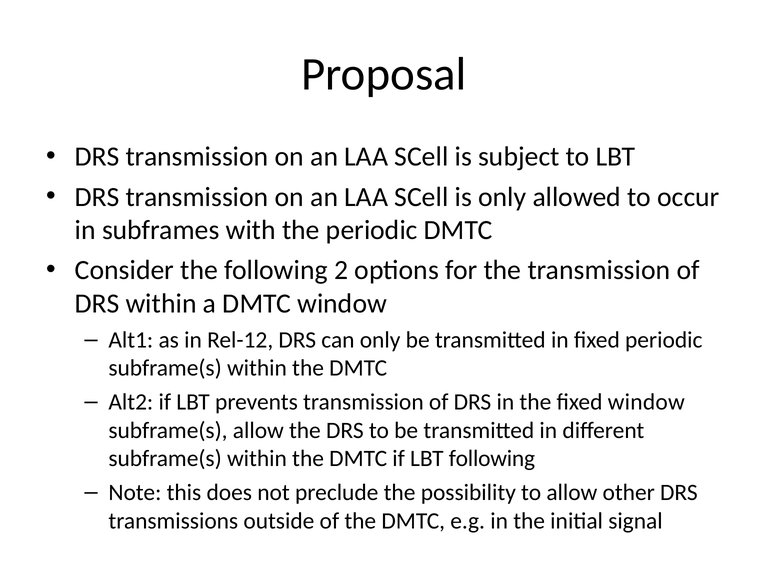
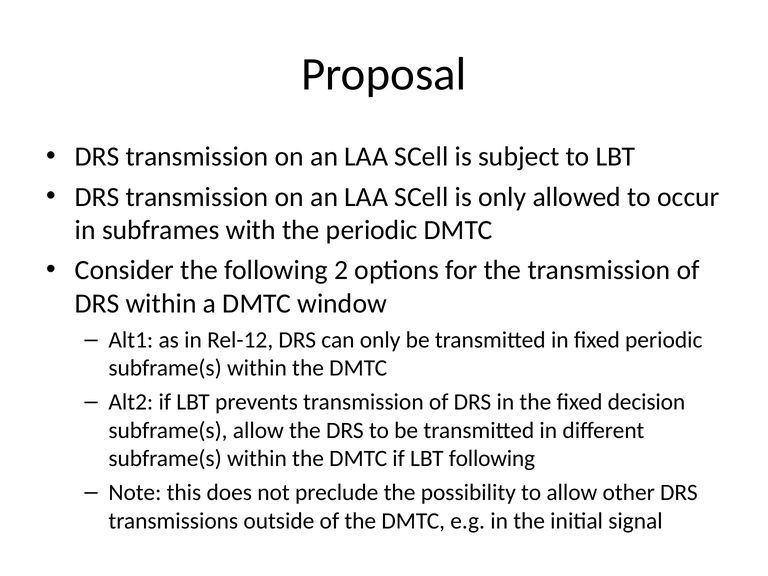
fixed window: window -> decision (646, 402)
